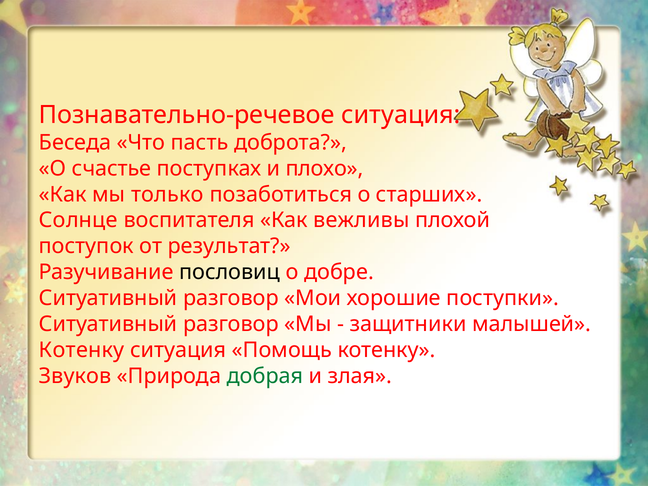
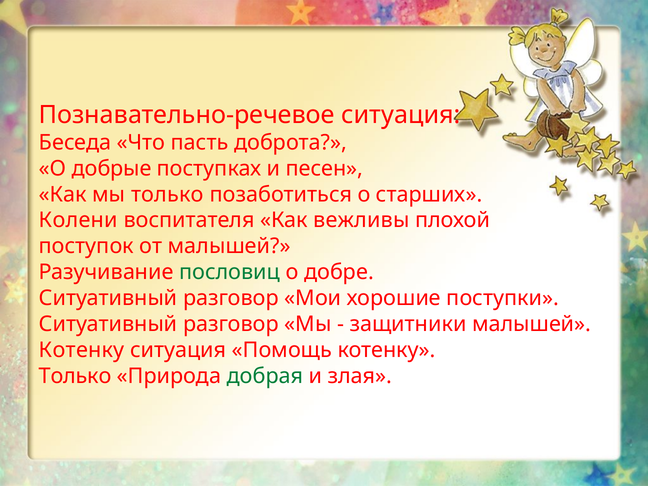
счастье: счастье -> добрые (112, 169)
плохо: плохо -> песен (324, 169)
Солнце: Солнце -> Колени (78, 220)
от результат: результат -> малышей (229, 246)
пословиц colour: black -> green (230, 272)
Звуков: Звуков -> Только (75, 376)
